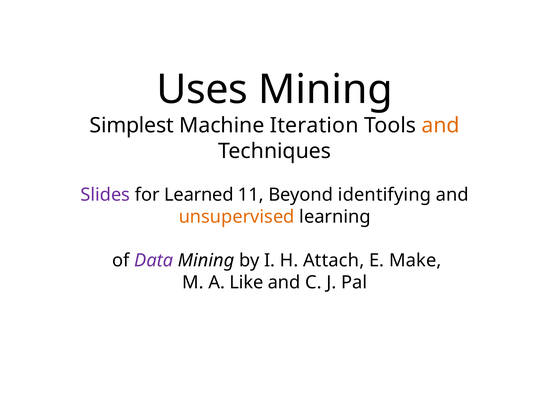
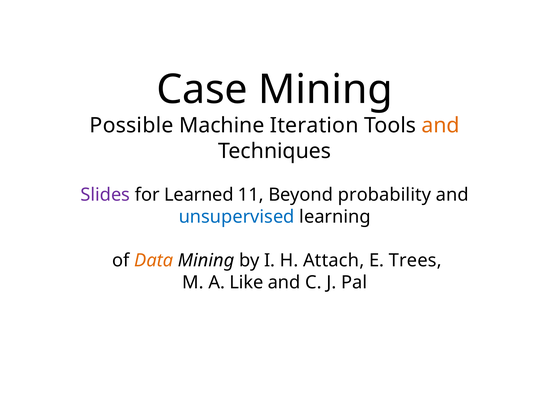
Uses: Uses -> Case (202, 89)
Simplest: Simplest -> Possible (131, 126)
identifying: identifying -> probability (385, 195)
unsupervised colour: orange -> blue (237, 217)
Data colour: purple -> orange (154, 261)
Make: Make -> Trees (415, 261)
